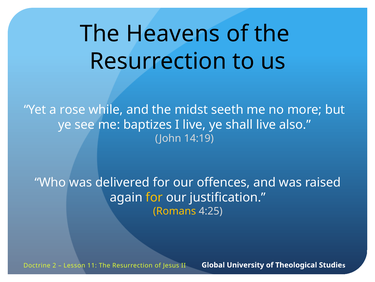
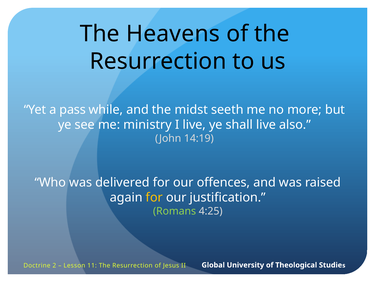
rose: rose -> pass (73, 109)
baptizes: baptizes -> ministry (148, 124)
Romans colour: yellow -> light green (175, 211)
